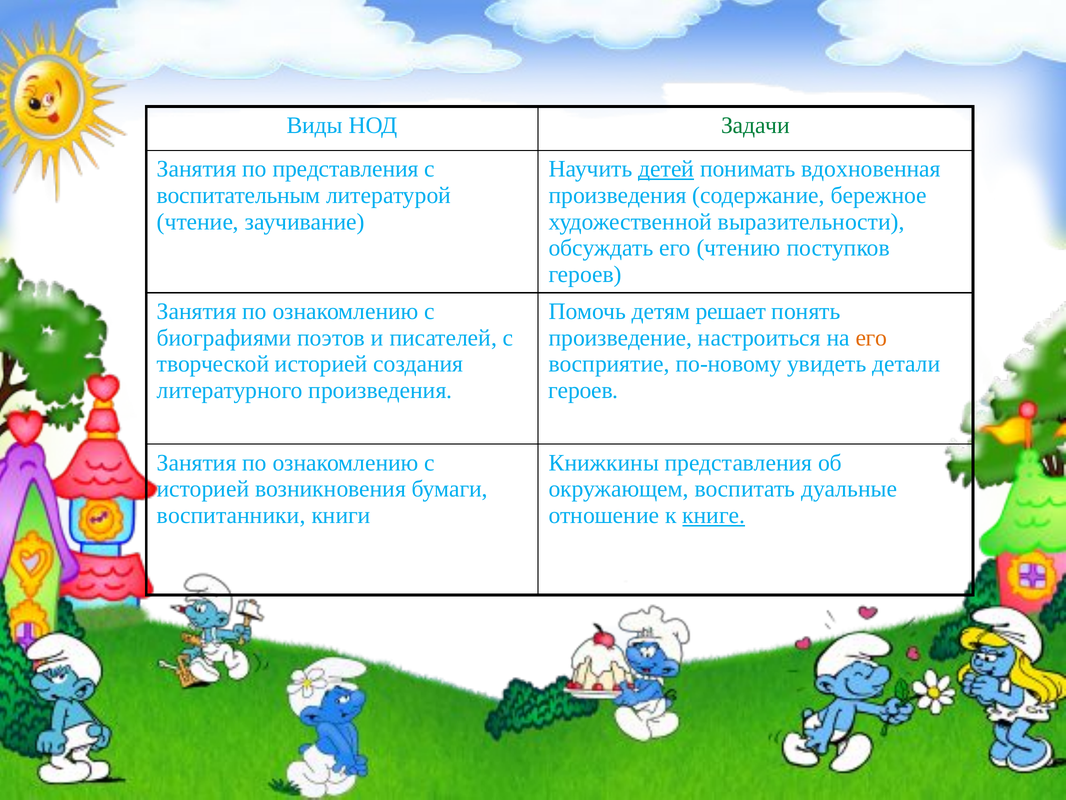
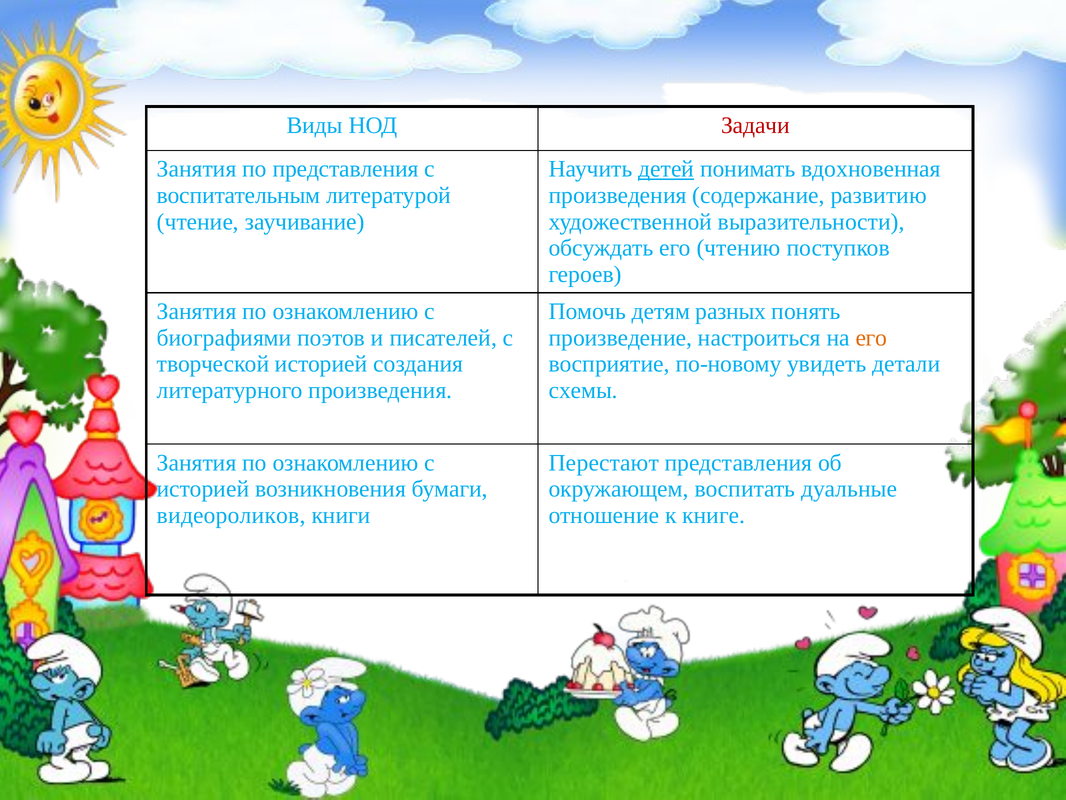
Задачи colour: green -> red (756, 125)
бережное: бережное -> развитию (879, 195)
решает: решает -> разных (731, 311)
героев: героев -> схемы (583, 390)
Книжкины: Книжкины -> Перестают (604, 462)
воспитанники: воспитанники -> видеороликов (231, 515)
книге underline: present -> none (714, 515)
